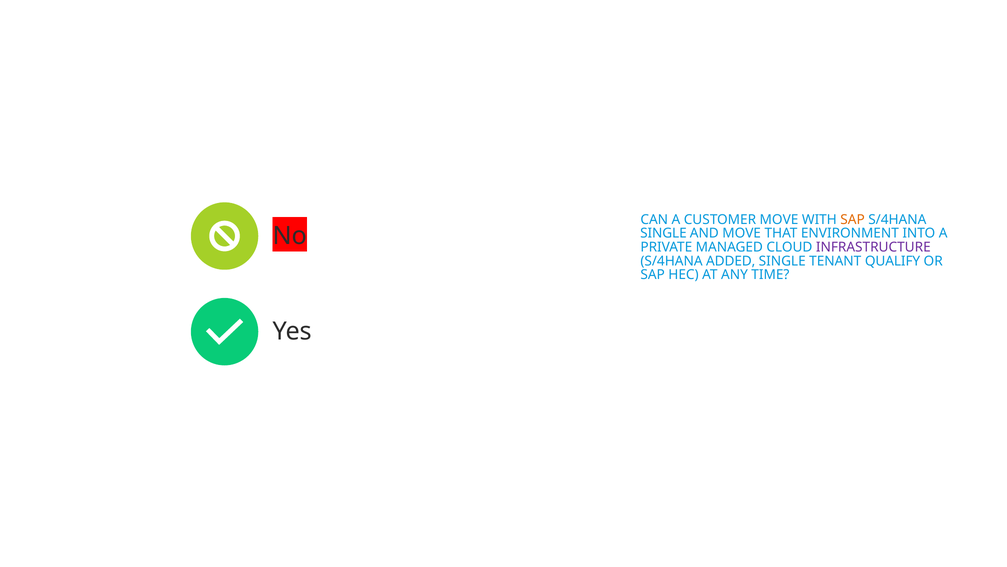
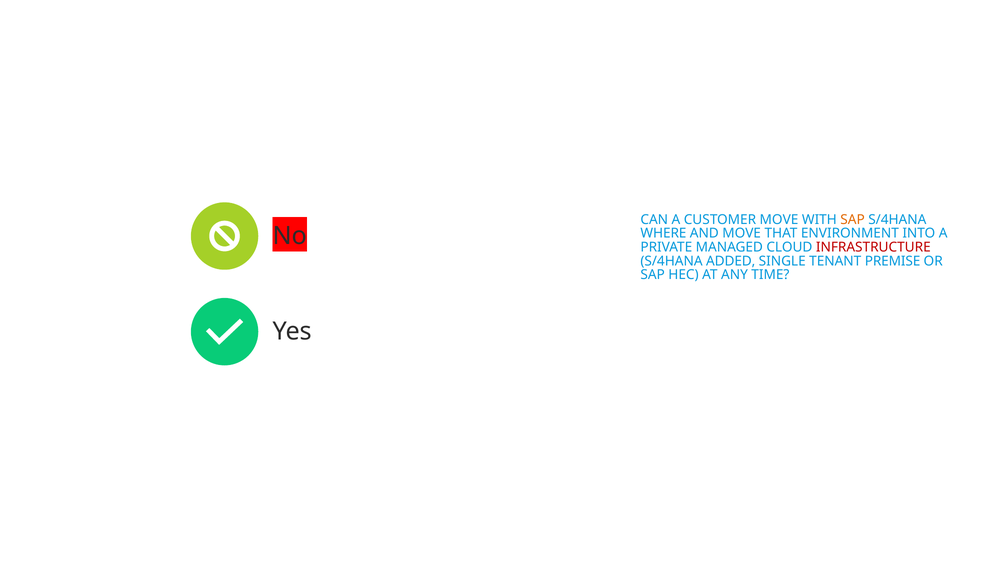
SINGLE: SINGLE -> WHERE (663, 233)
INFRASTRUCTURE colour: purple -> red (873, 247)
QUALIFY: QUALIFY -> PREMISE (893, 261)
